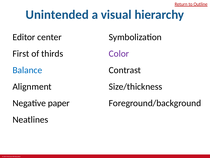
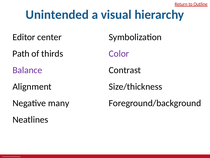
First: First -> Path (21, 53)
Balance colour: blue -> purple (27, 70)
paper: paper -> many (59, 103)
